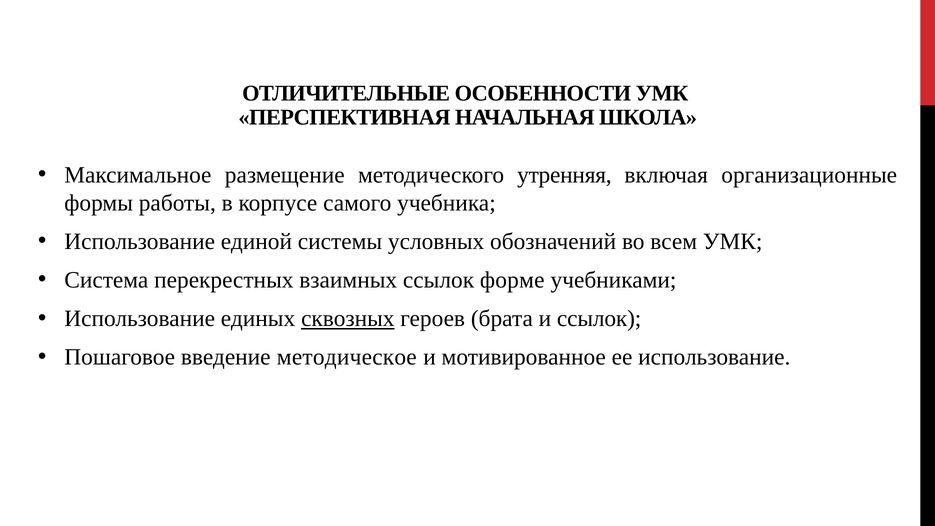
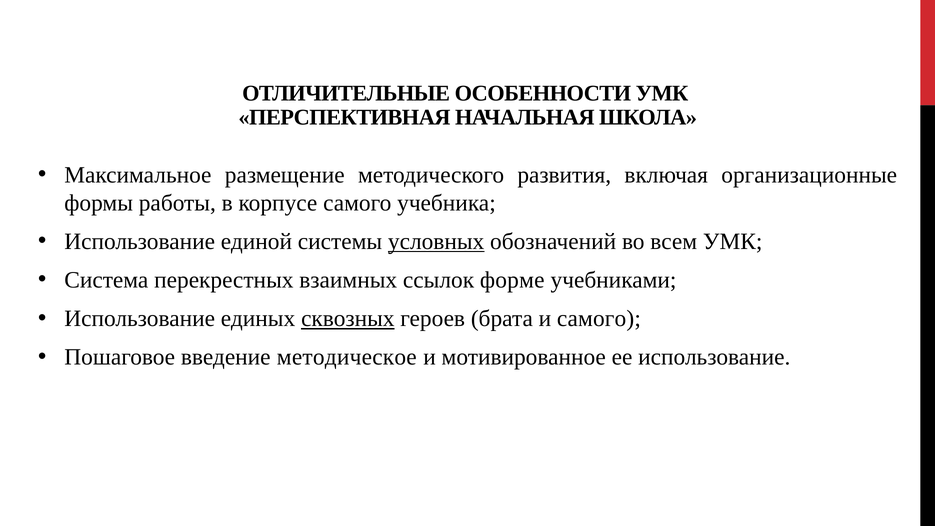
утренняя: утренняя -> развития (564, 175)
условных underline: none -> present (436, 241)
и ссылок: ссылок -> самого (599, 319)
